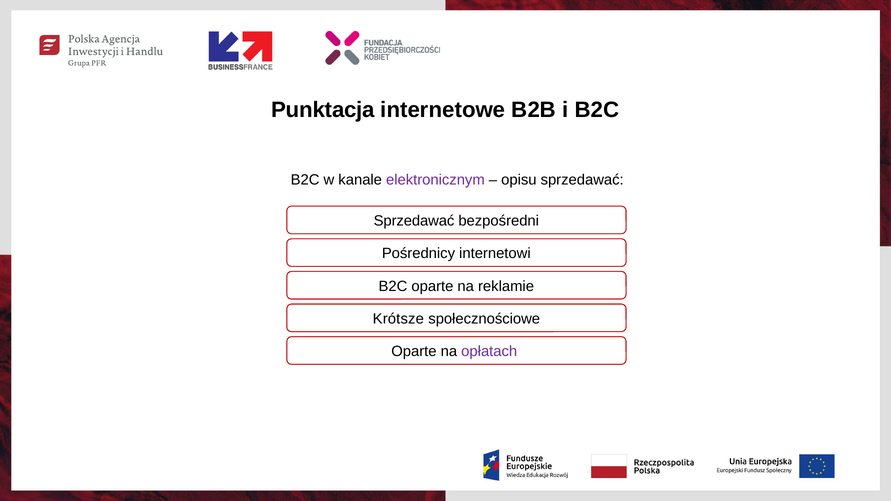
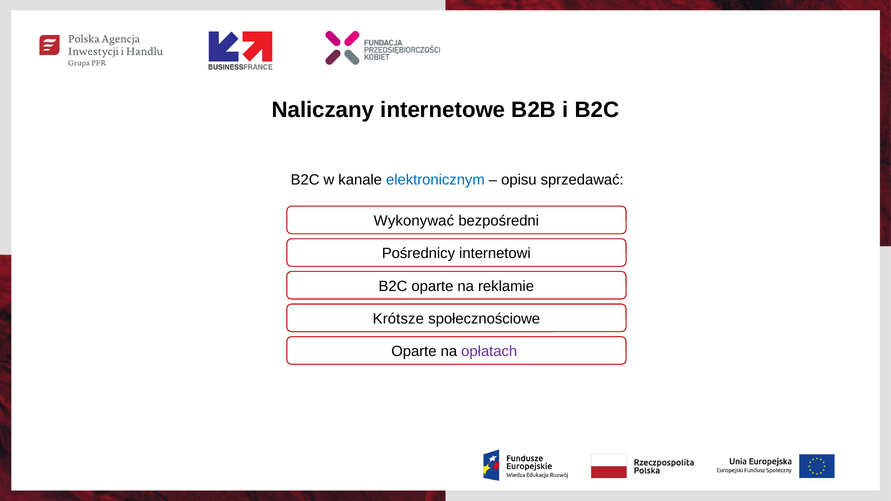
Punktacja: Punktacja -> Naliczany (323, 110)
elektronicznym colour: purple -> blue (435, 180)
Sprzedawać: Sprzedawać -> Wykonywać (414, 221)
